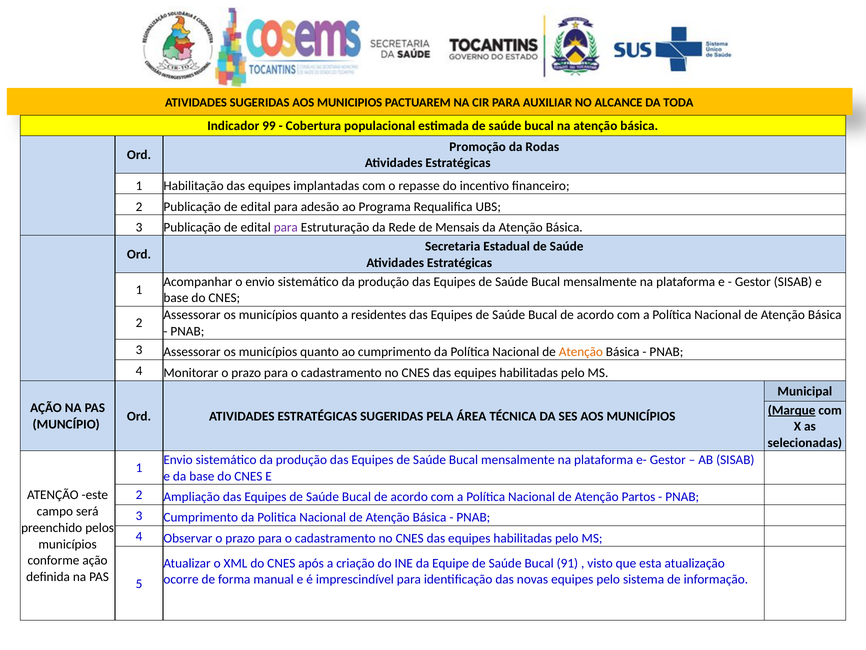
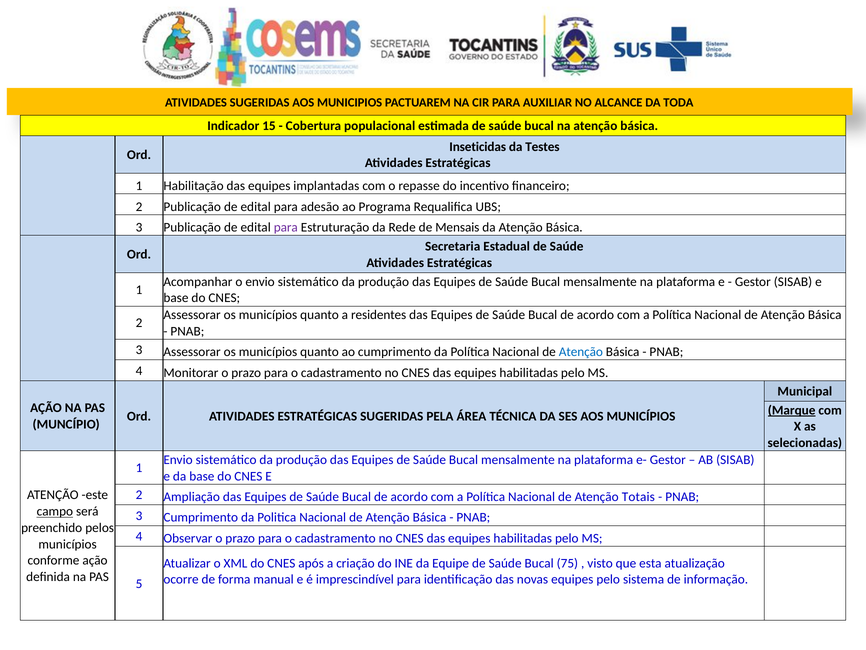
99: 99 -> 15 (269, 126)
Promoção: Promoção -> Inseticidas (478, 147)
Rodas: Rodas -> Testes (542, 147)
Atenção colour: orange -> blue (581, 352)
Partos: Partos -> Totais (638, 496)
campo underline: none -> present (55, 511)
91: 91 -> 75 (567, 563)
